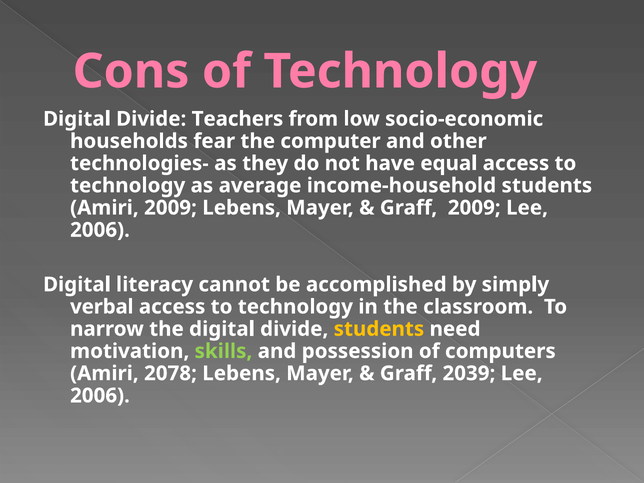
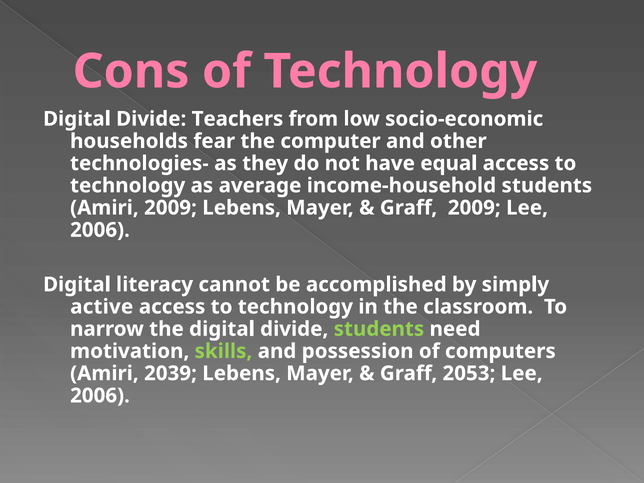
verbal: verbal -> active (102, 307)
students colour: yellow -> light green (379, 329)
2078: 2078 -> 2039 (170, 373)
2039: 2039 -> 2053 (469, 373)
